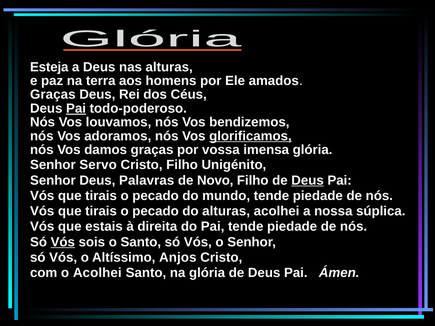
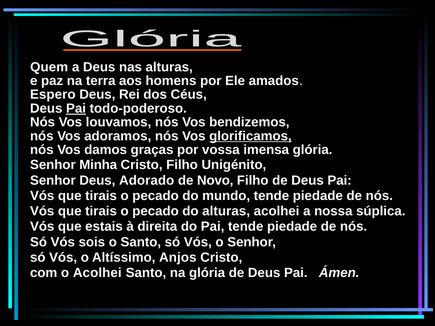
Esteja: Esteja -> Quem (49, 67)
Graças: Graças -> Espero (53, 95)
Servo: Servo -> Minha (98, 165)
Palavras: Palavras -> Adorado (147, 180)
Deus underline: present -> none (308, 180)
Vós underline: present -> none (63, 242)
